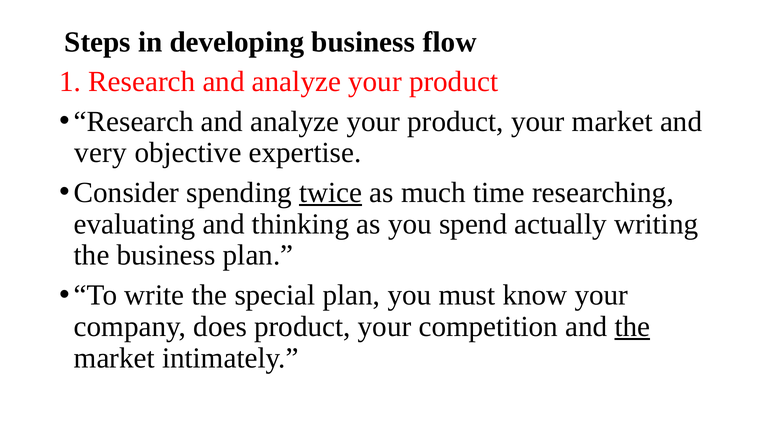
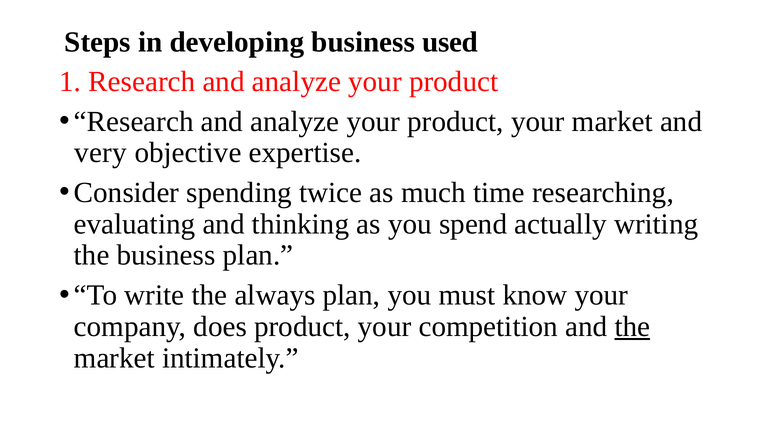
flow: flow -> used (450, 42)
twice underline: present -> none (331, 193)
special: special -> always (275, 295)
